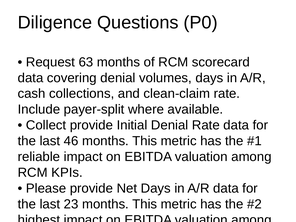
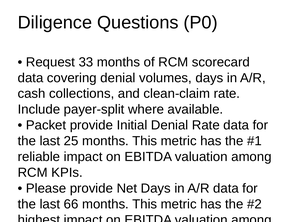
63: 63 -> 33 (86, 62)
Collect: Collect -> Packet (46, 125)
46: 46 -> 25 (71, 141)
23: 23 -> 66 (71, 204)
